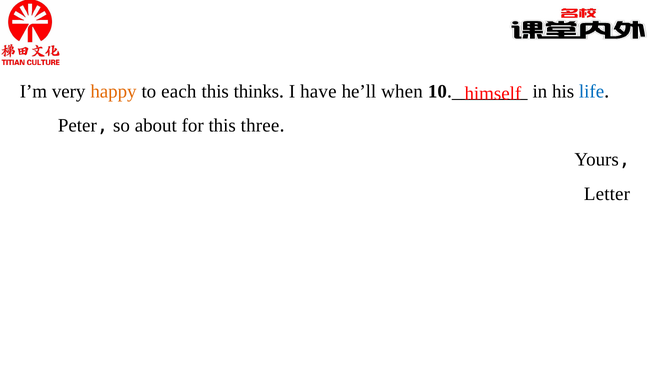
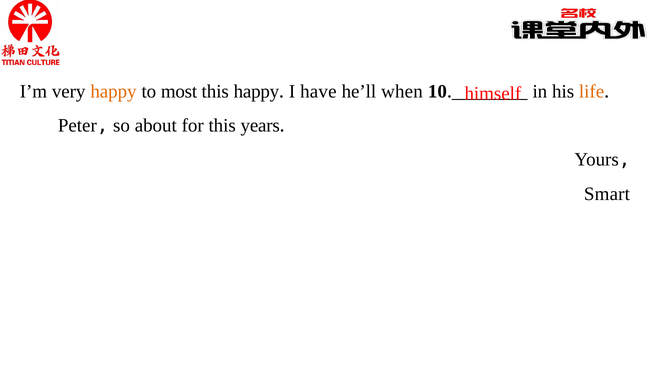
each: each -> most (179, 92)
this thinks: thinks -> happy (256, 92)
life colour: blue -> orange (592, 92)
three: three -> years (260, 126)
Letter: Letter -> Smart (607, 194)
